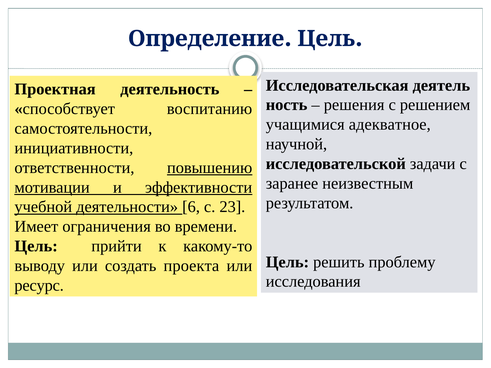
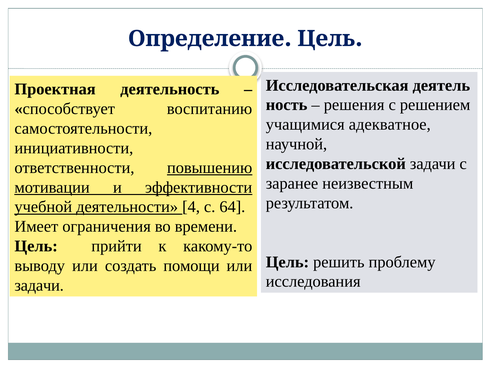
6: 6 -> 4 (191, 207)
23: 23 -> 64 (232, 207)
проекта: проекта -> помощи (192, 266)
ресурс: ресурс -> задачи (39, 286)
